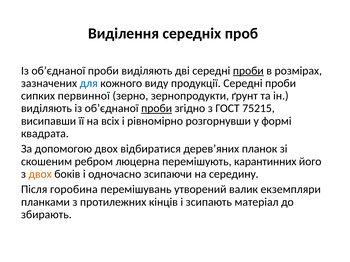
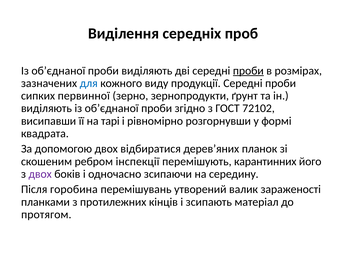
проби underline: present -> none (157, 109)
75215: 75215 -> 72102 (259, 109)
всіх: всіх -> тарі (110, 121)
люцерна: люцерна -> інспекції (138, 162)
двох colour: orange -> purple (40, 174)
екземпляри: екземпляри -> зараженості (291, 190)
збирають: збирають -> протягом (46, 215)
